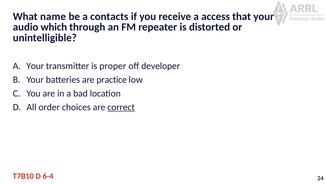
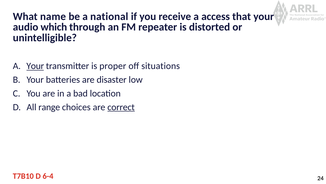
contacts: contacts -> national (109, 16)
Your underline: none -> present (35, 66)
developer: developer -> situations (161, 66)
practice: practice -> disaster (112, 80)
order: order -> range (49, 107)
